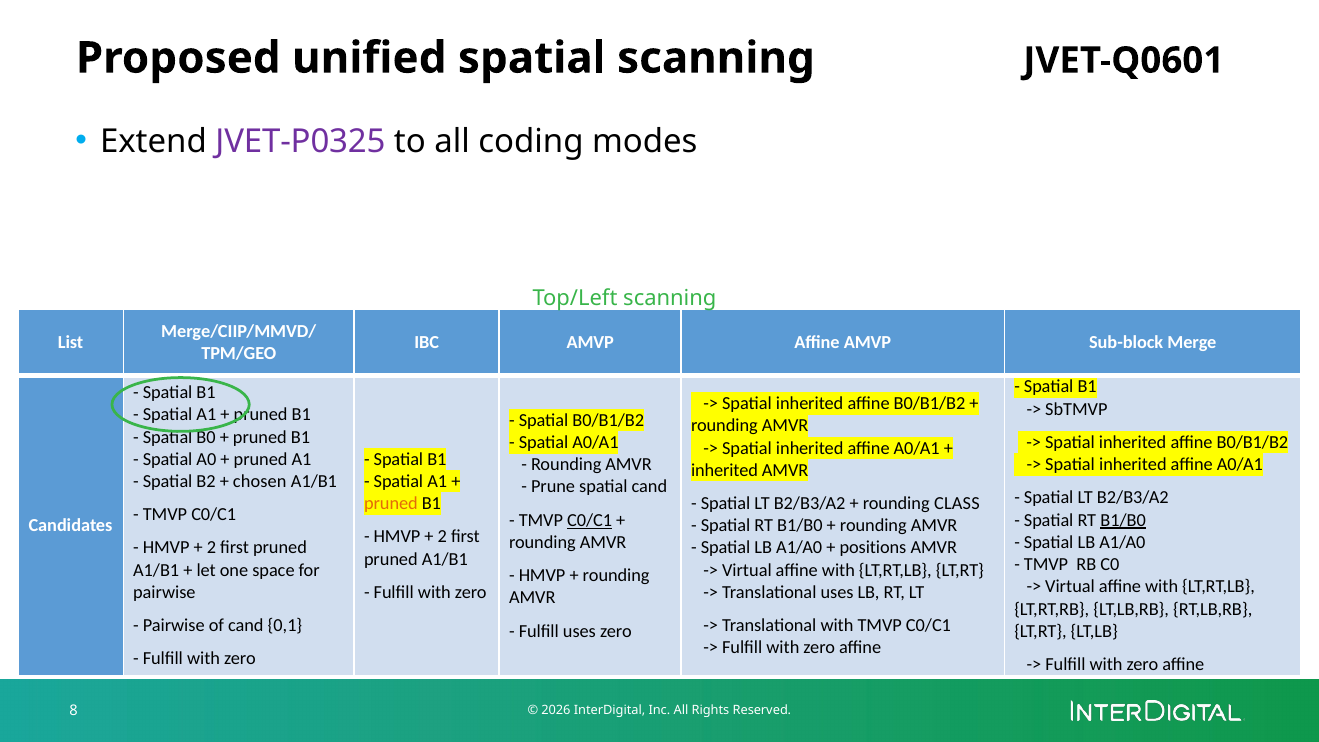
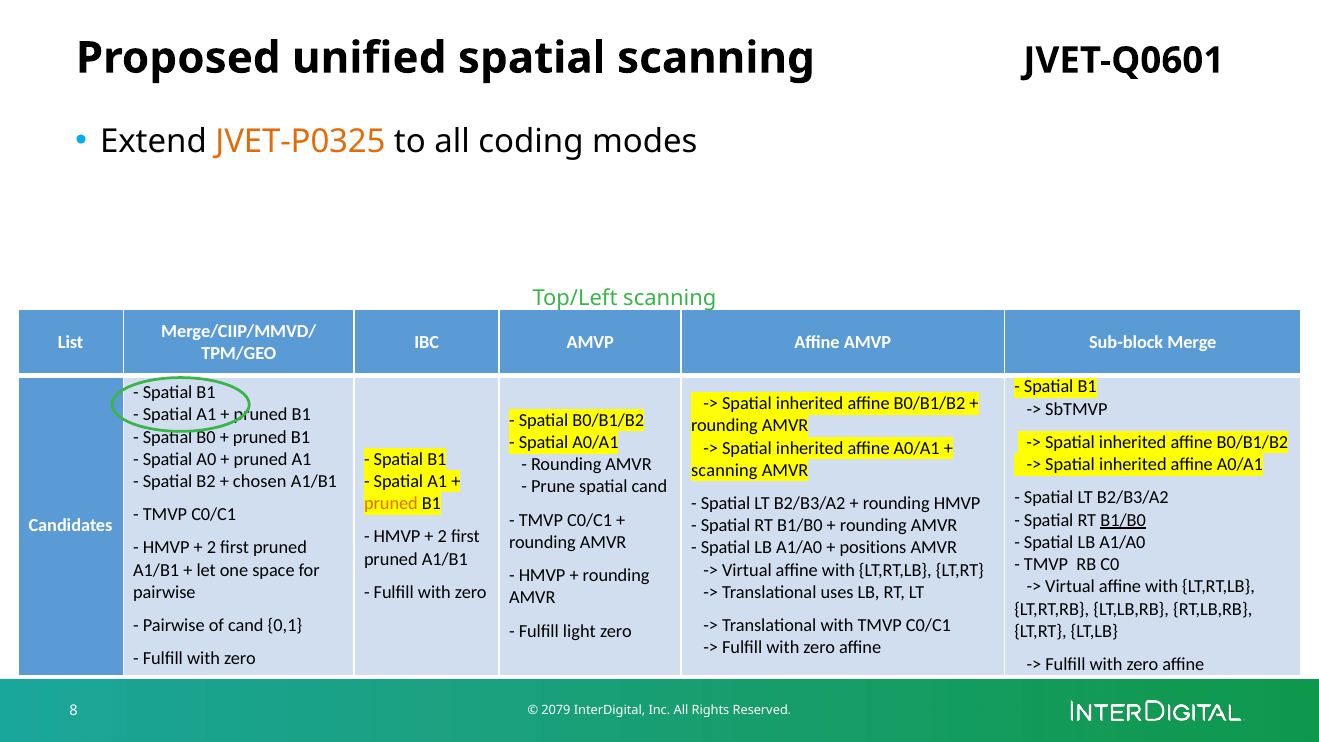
JVET-P0325 colour: purple -> orange (300, 141)
inherited: inherited -> scanning (724, 470)
rounding CLASS: CLASS -> HMVP (957, 503)
C0/C1 underline: present -> none (590, 520)
Fulfill uses: uses -> light (579, 631)
2026: 2026 -> 2079 (556, 710)
